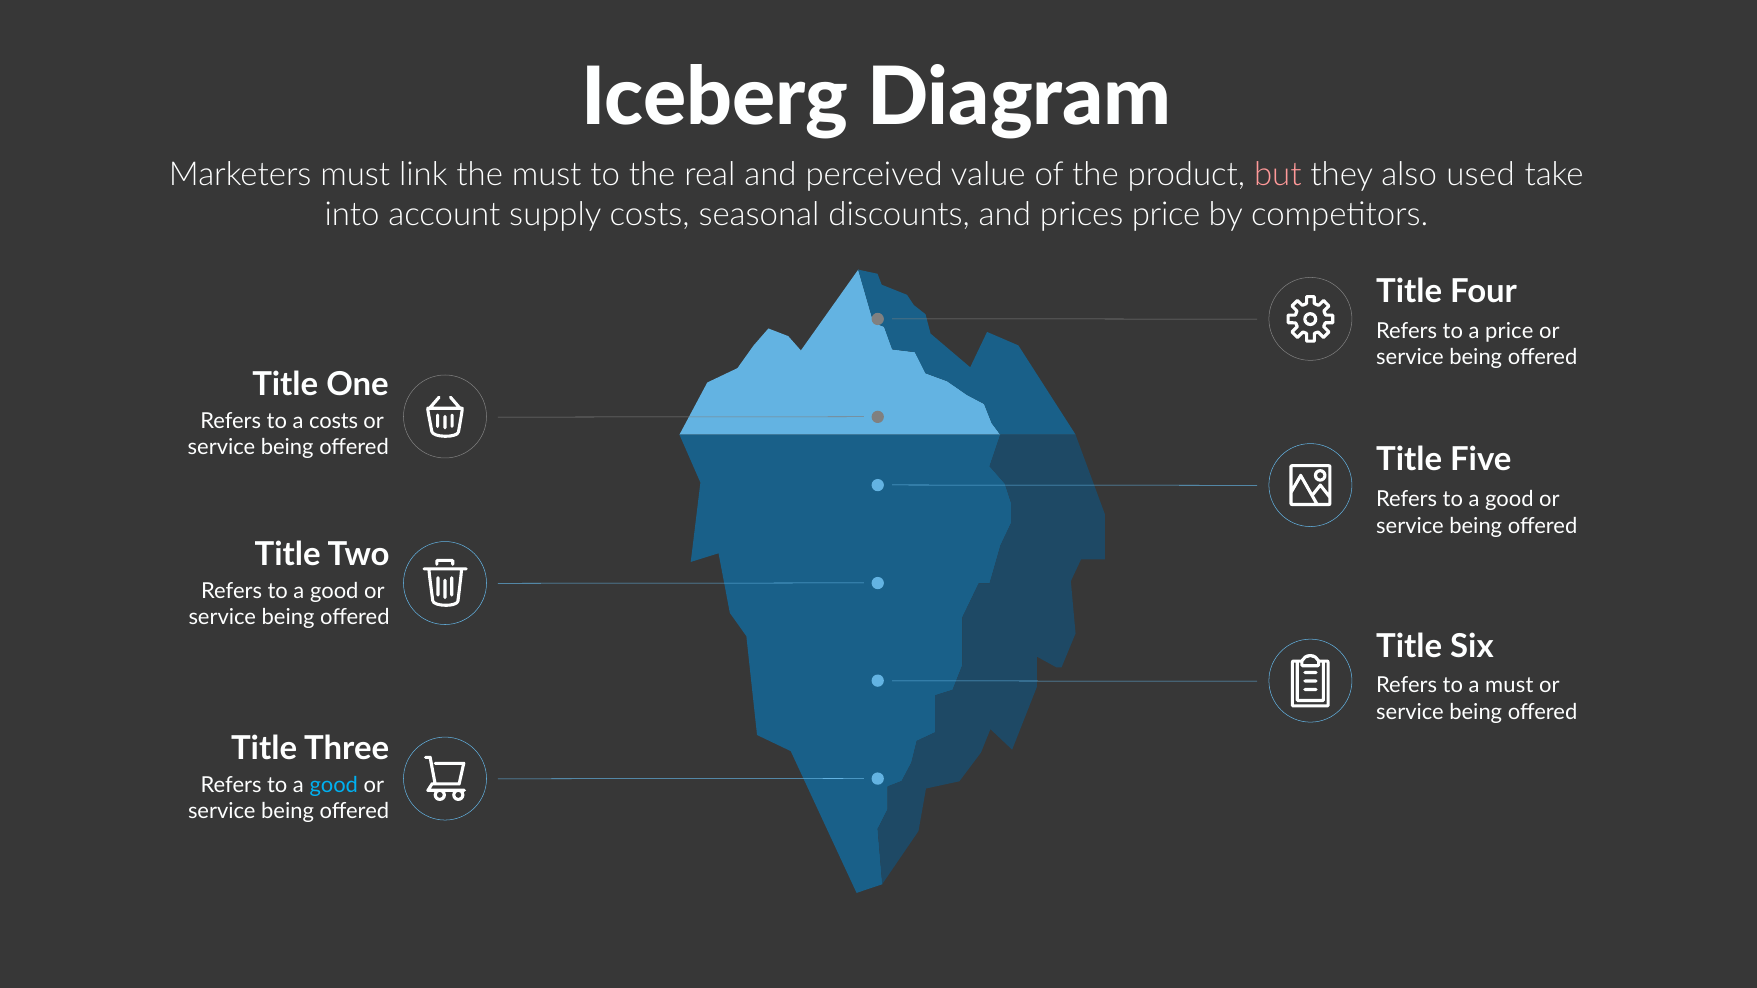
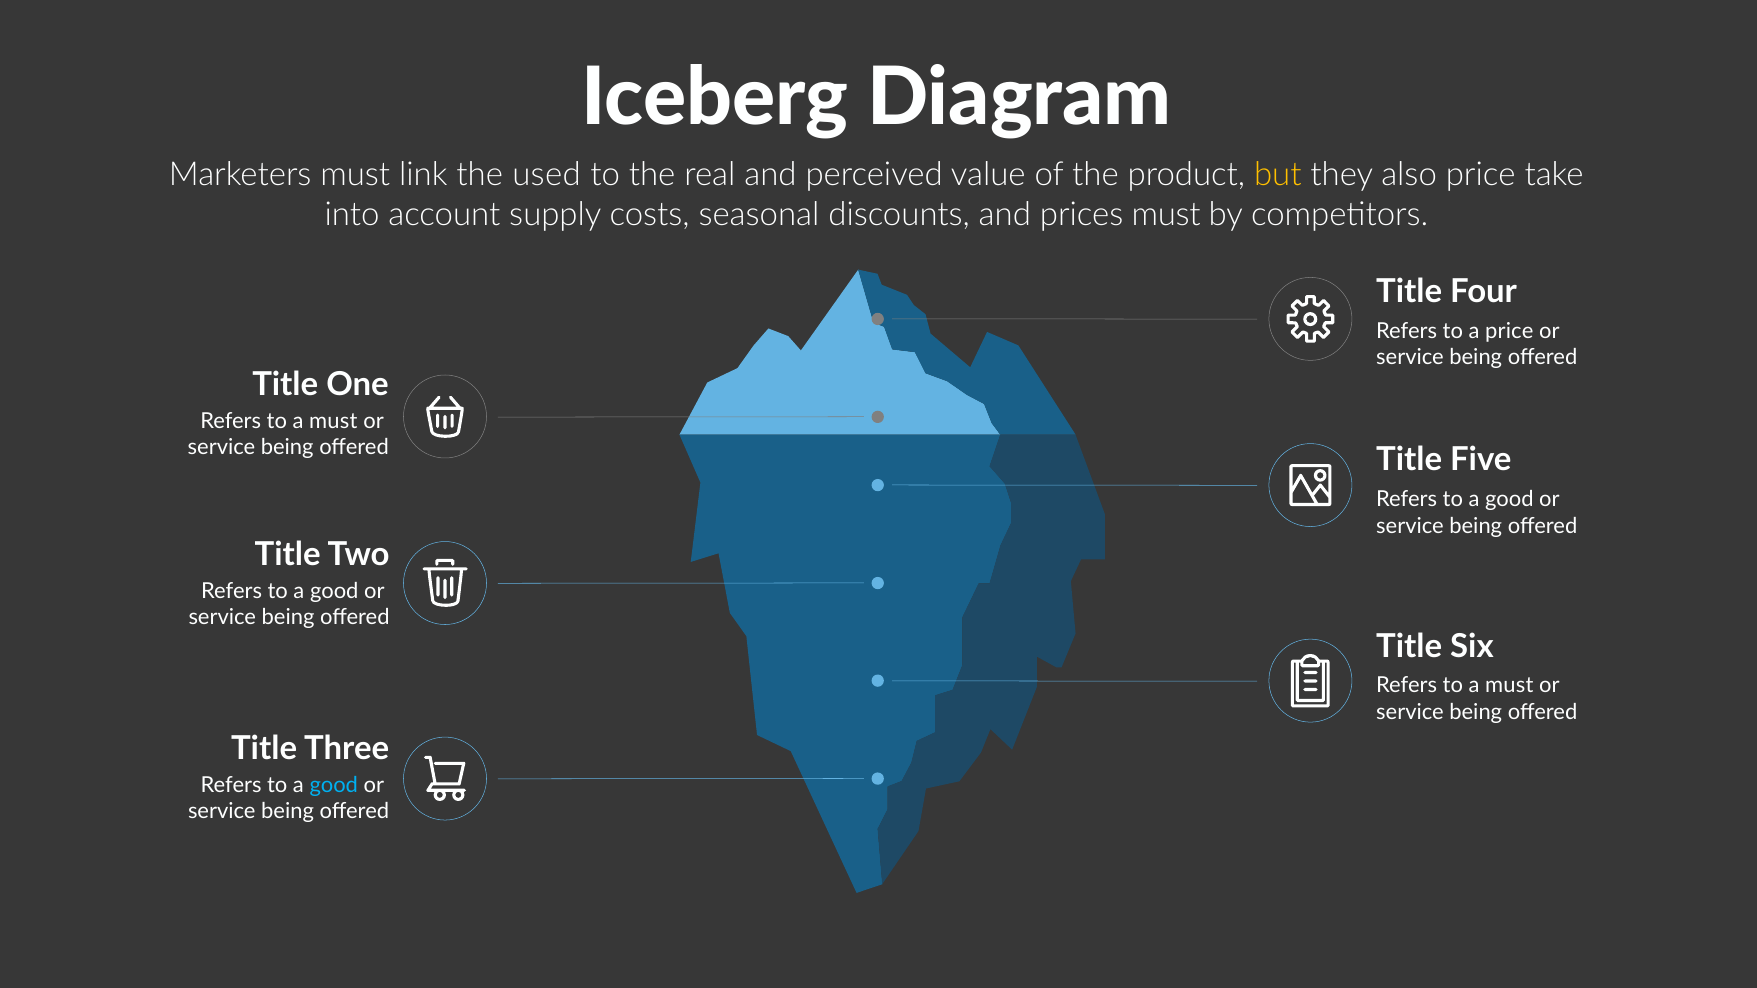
the must: must -> used (546, 175)
but colour: pink -> yellow (1278, 175)
also used: used -> price (1481, 175)
prices price: price -> must (1166, 215)
costs: costs -> must (333, 421)
